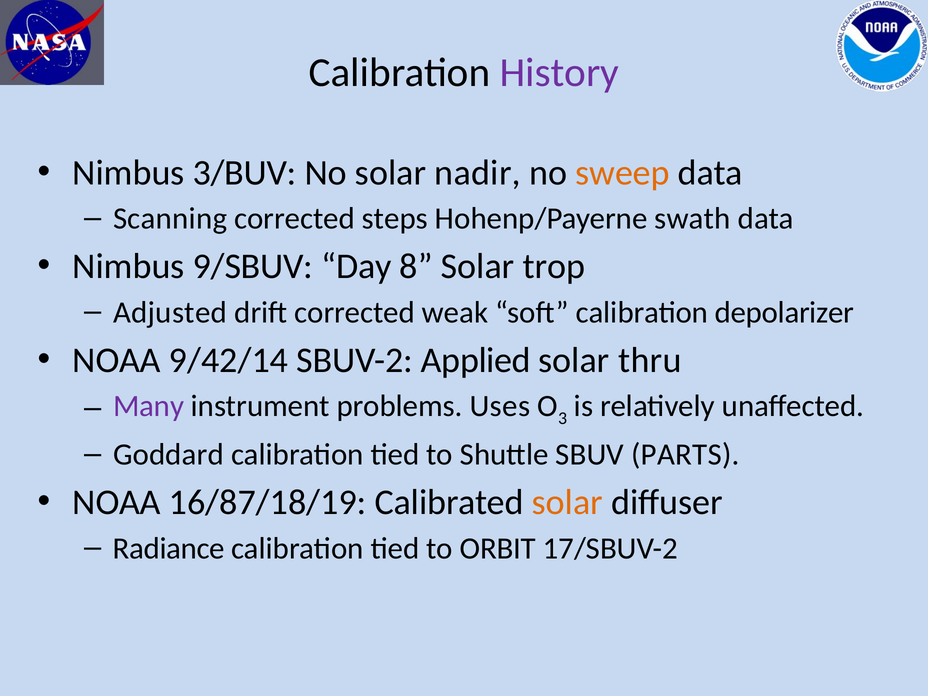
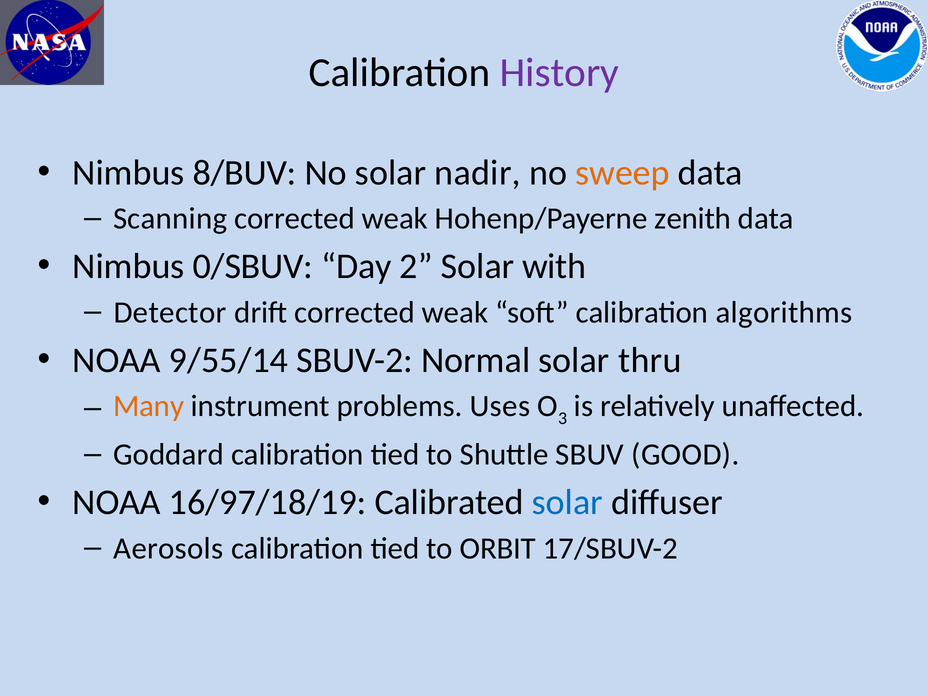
3/BUV: 3/BUV -> 8/BUV (245, 173)
steps: steps -> weak (395, 219)
swath: swath -> zenith (693, 219)
9/SBUV: 9/SBUV -> 0/SBUV (253, 266)
8: 8 -> 2 (416, 266)
trop: trop -> with (554, 266)
Adjusted: Adjusted -> Detector (170, 312)
depolarizer: depolarizer -> algorithms (784, 312)
9/42/14: 9/42/14 -> 9/55/14 (229, 360)
Applied: Applied -> Normal (476, 360)
Many colour: purple -> orange (149, 406)
PARTS: PARTS -> GOOD (685, 455)
16/87/18/19: 16/87/18/19 -> 16/97/18/19 (268, 502)
solar colour: orange -> blue (567, 502)
Radiance: Radiance -> Aerosols (168, 548)
